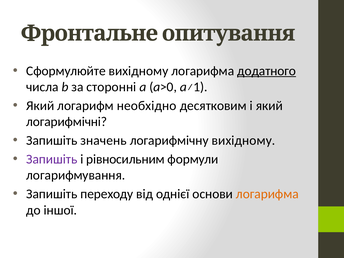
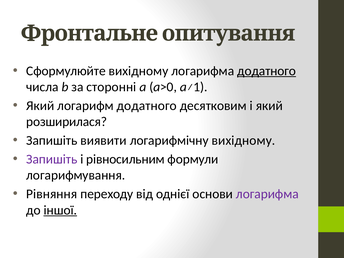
логарифм необхідно: необхідно -> додатного (147, 106)
логарифмічні: логарифмічні -> розширилася (67, 122)
значень: значень -> виявити (104, 140)
Запишіть: Запишіть -> Рівняння (52, 194)
логарифма colour: orange -> purple (267, 194)
іншої underline: none -> present (60, 210)
